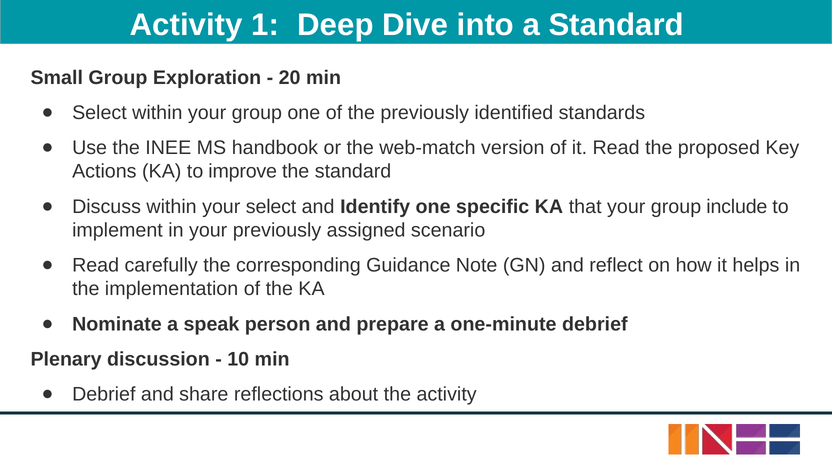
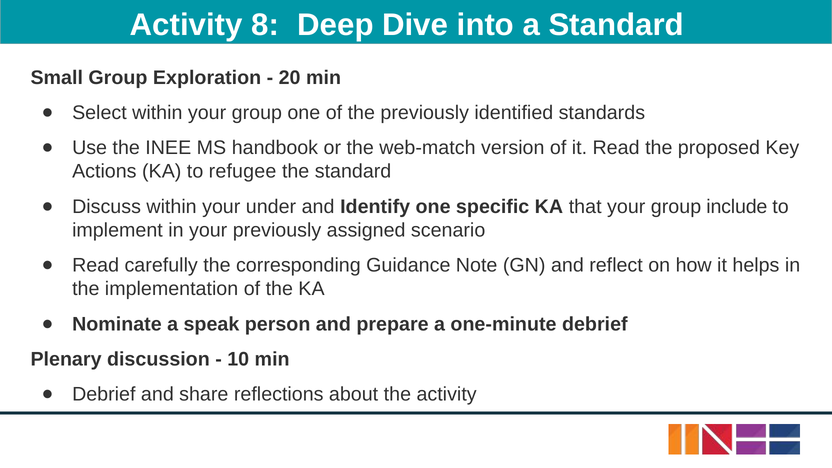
1: 1 -> 8 (265, 25)
improve: improve -> refugee (243, 172)
your select: select -> under (271, 207)
